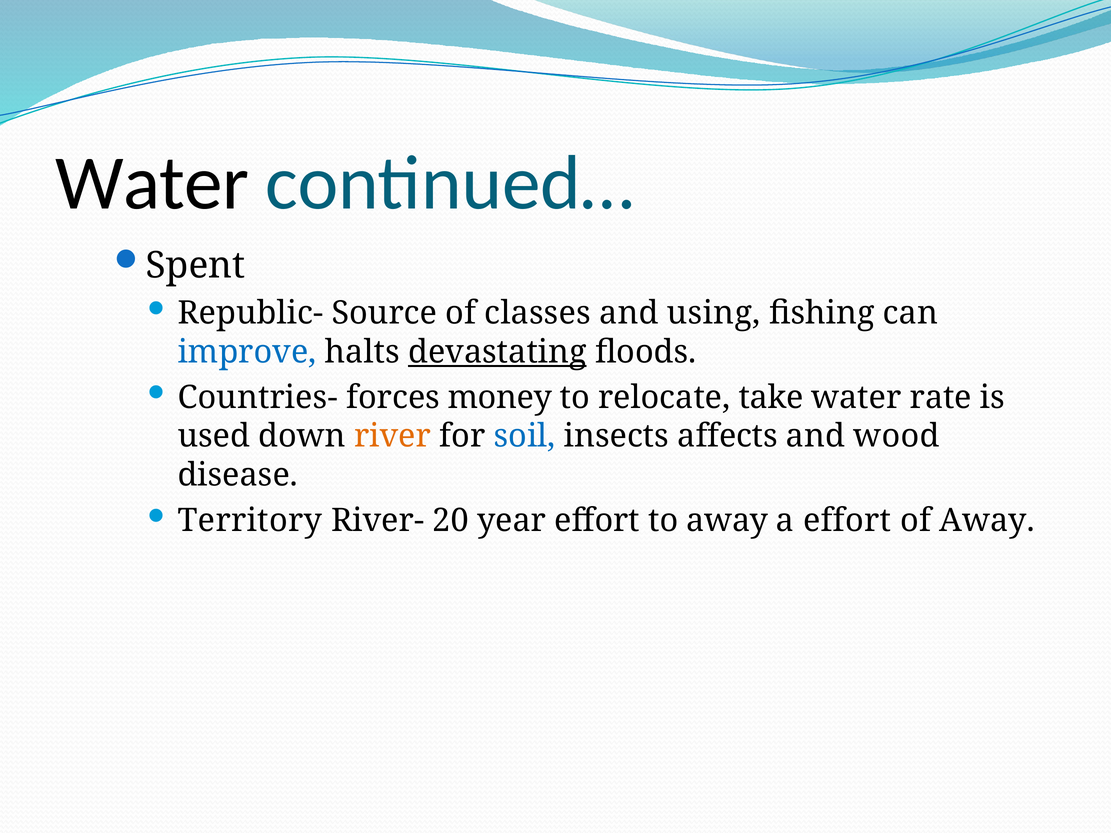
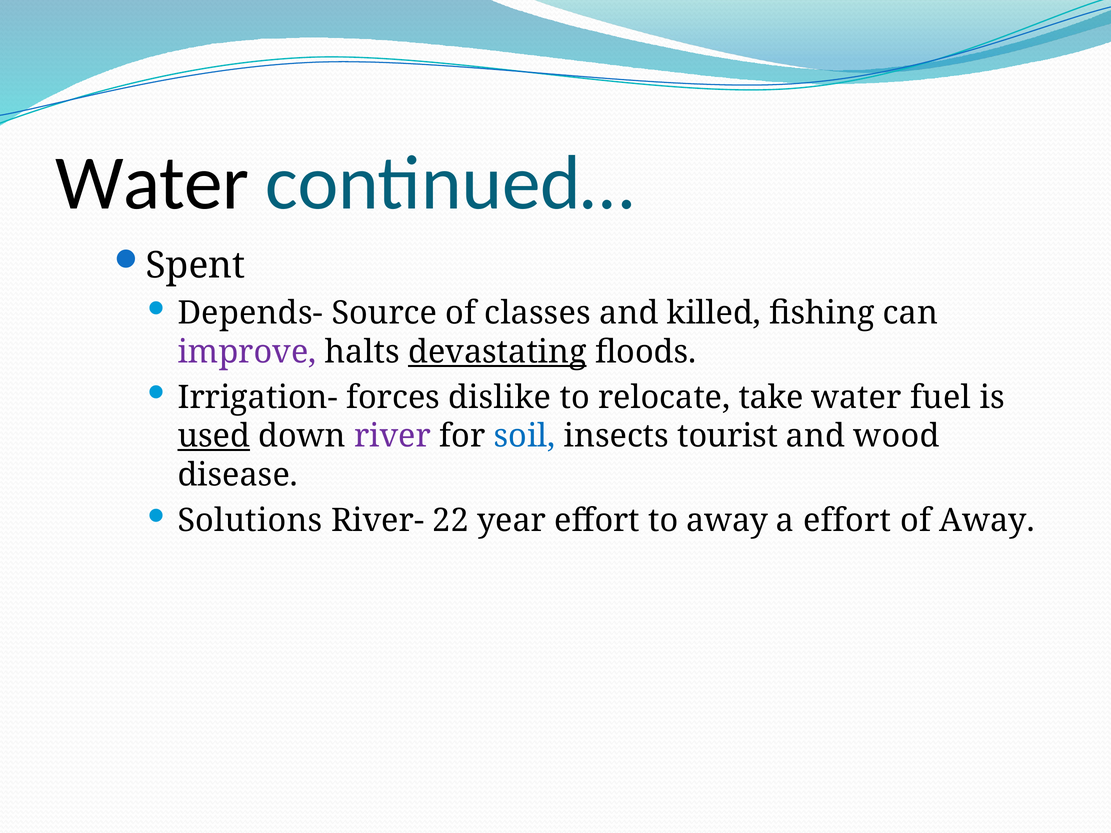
Republic-: Republic- -> Depends- (250, 313)
using: using -> killed (714, 313)
improve colour: blue -> purple (247, 352)
Countries-: Countries- -> Irrigation- (258, 397)
money: money -> dislike (500, 397)
rate: rate -> fuel (941, 397)
used underline: none -> present (214, 436)
river colour: orange -> purple (393, 436)
affects: affects -> tourist (728, 436)
Territory: Territory -> Solutions (250, 521)
20: 20 -> 22 (451, 521)
